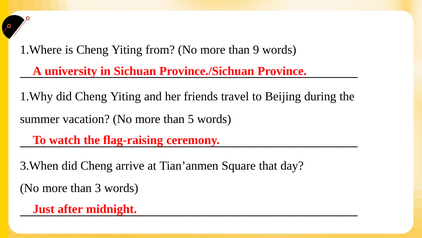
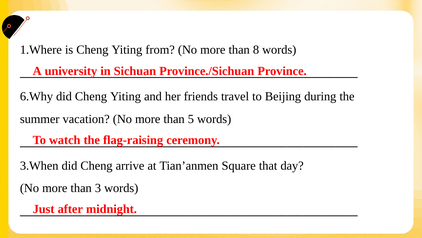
9: 9 -> 8 (256, 50)
1.Why: 1.Why -> 6.Why (36, 96)
